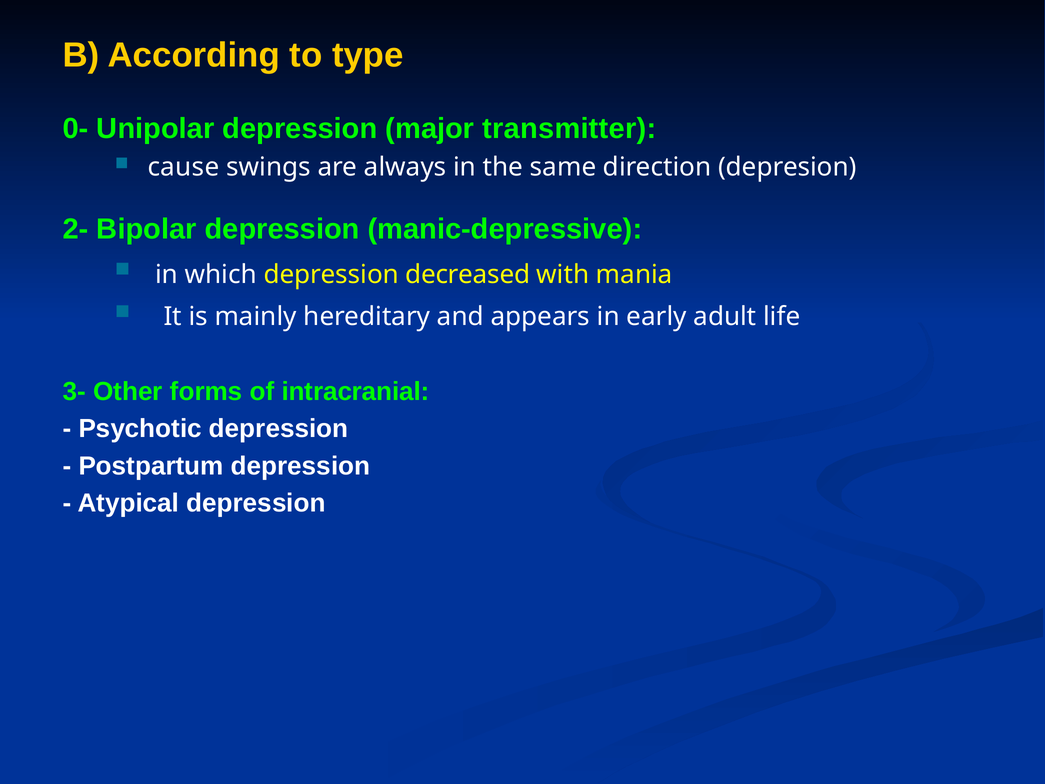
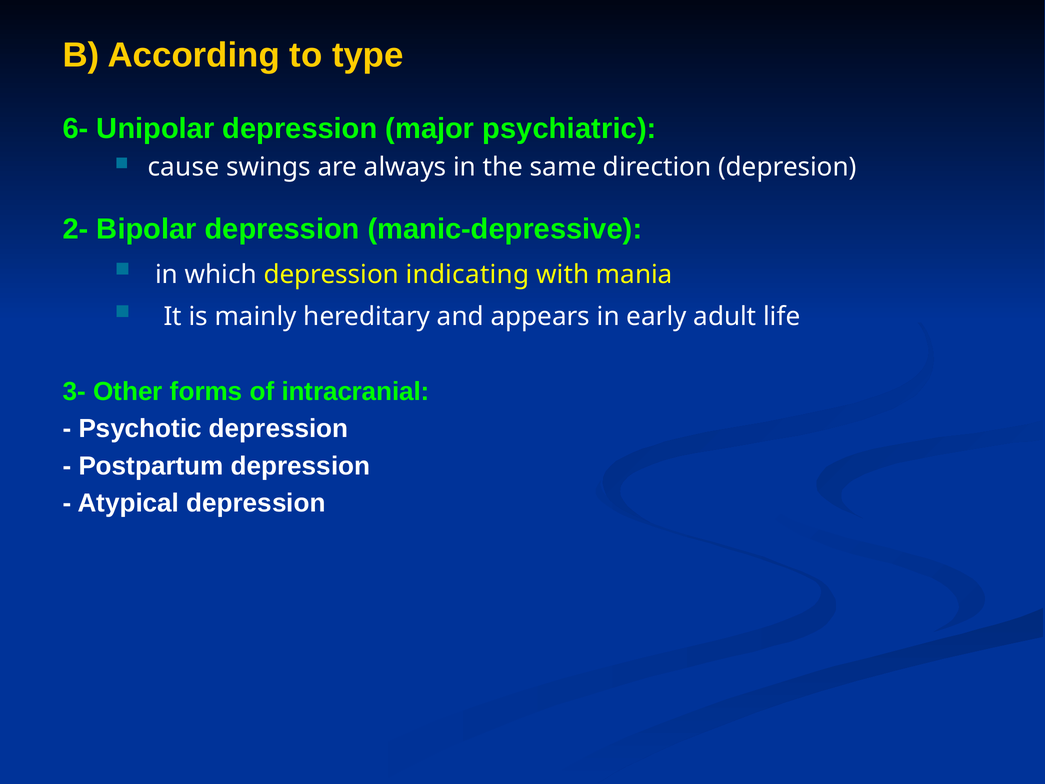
0-: 0- -> 6- (76, 129)
transmitter: transmitter -> psychiatric (569, 129)
decreased: decreased -> indicating (468, 275)
